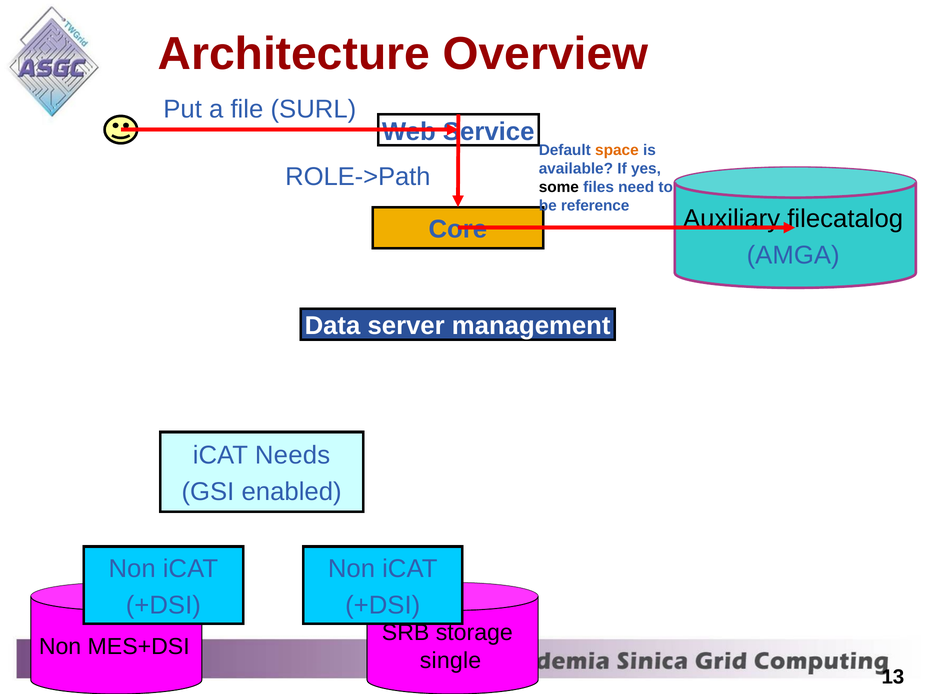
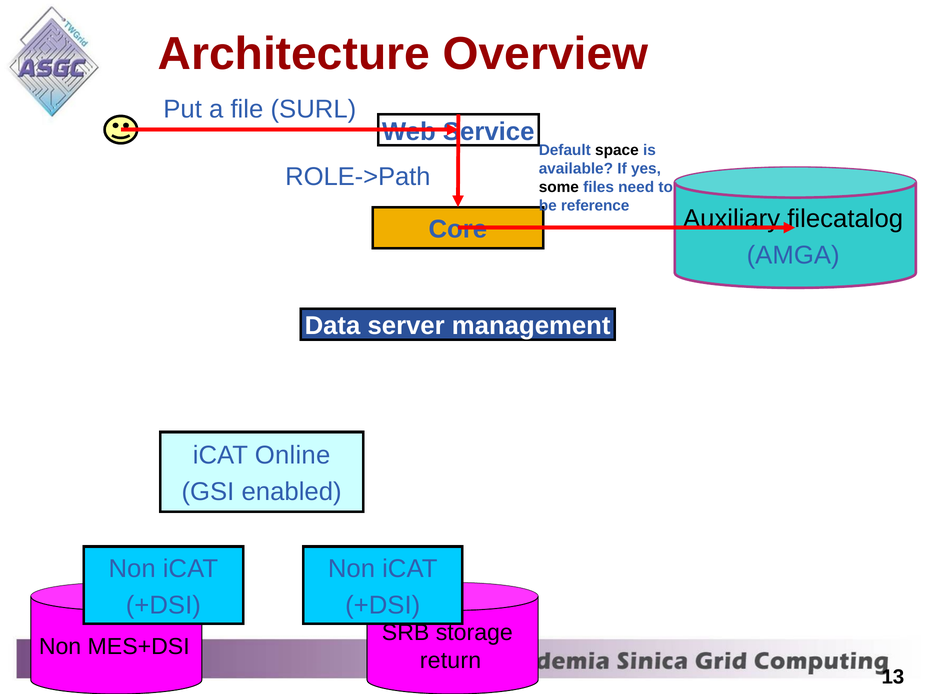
space colour: orange -> black (617, 150)
Needs: Needs -> Online (293, 455)
single: single -> return (451, 660)
